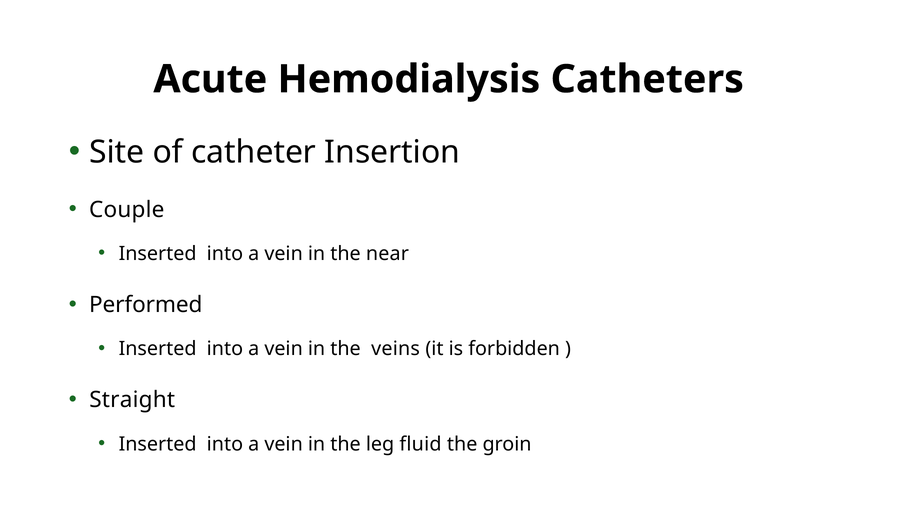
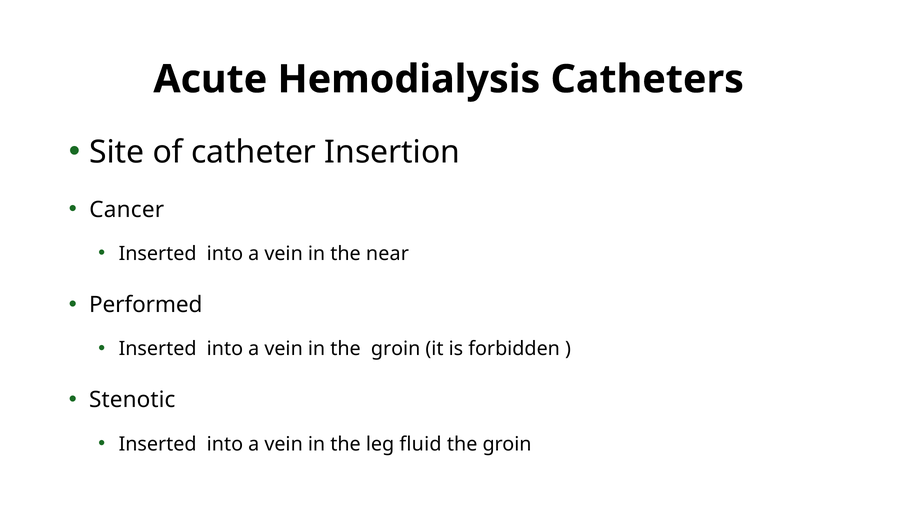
Couple: Couple -> Cancer (127, 210)
in the veins: veins -> groin (396, 349)
Straight: Straight -> Stenotic (132, 400)
